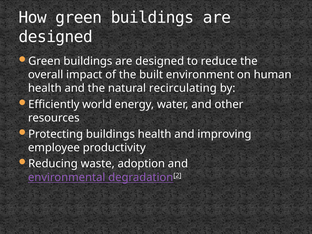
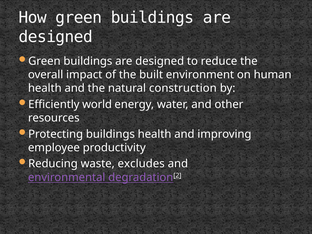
recirculating: recirculating -> construction (183, 88)
adoption: adoption -> excludes (141, 164)
